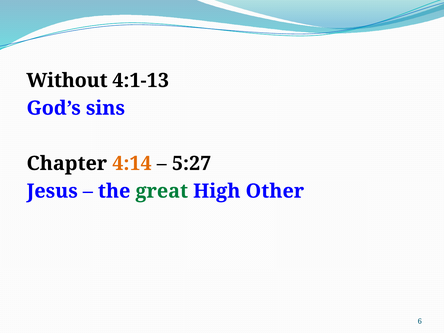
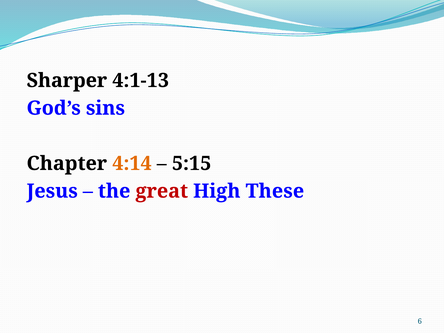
Without: Without -> Sharper (67, 81)
5:27: 5:27 -> 5:15 (192, 163)
great colour: green -> red (162, 191)
Other: Other -> These (275, 191)
